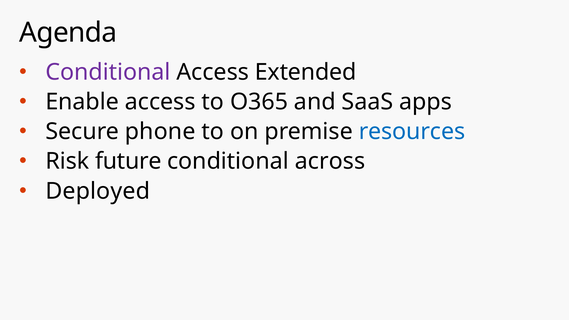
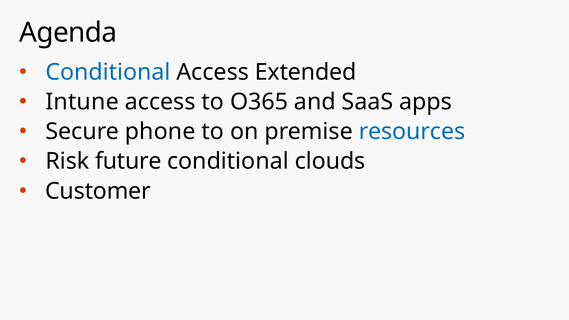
Conditional colour: purple -> blue (108, 72)
Enable: Enable -> Intune (82, 102)
across: across -> clouds (330, 161)
Deployed: Deployed -> Customer (98, 191)
